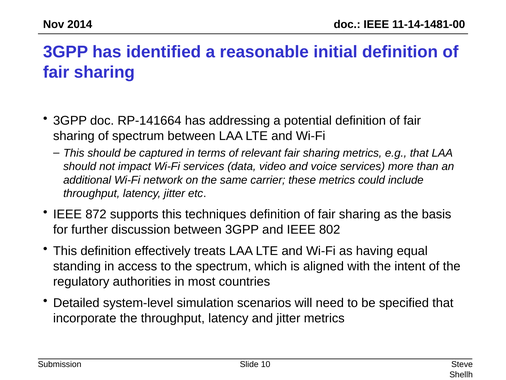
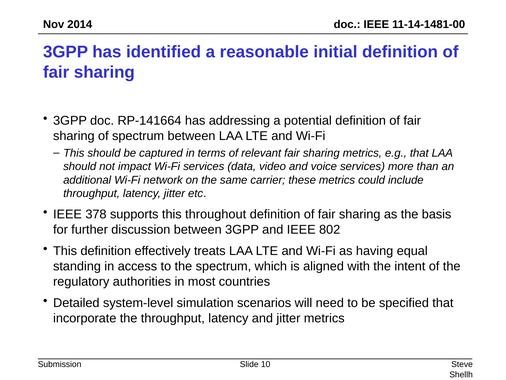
872: 872 -> 378 (96, 214)
techniques: techniques -> throughout (216, 214)
